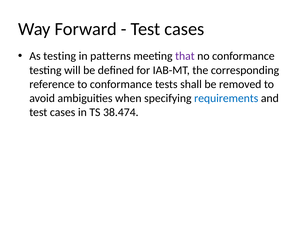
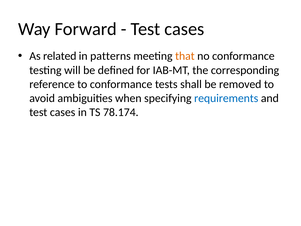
As testing: testing -> related (60, 56)
that colour: purple -> orange (185, 56)
38.474: 38.474 -> 78.174 (121, 112)
